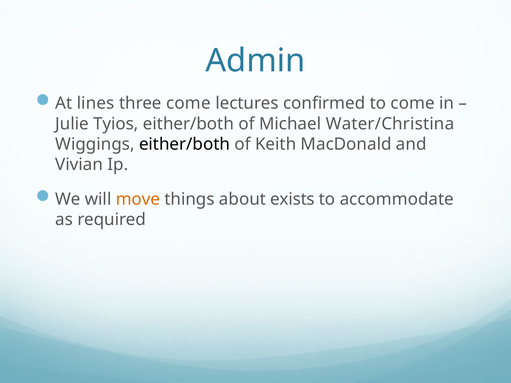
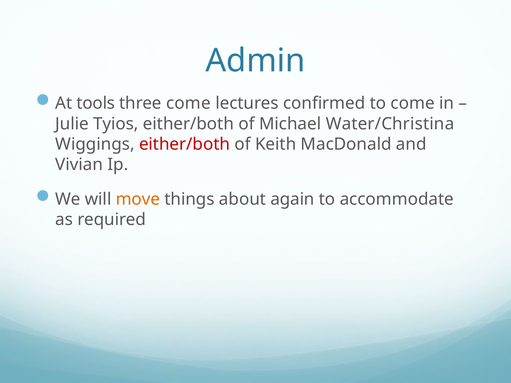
lines: lines -> tools (96, 103)
either/both colour: black -> red (185, 144)
exists: exists -> again (292, 199)
